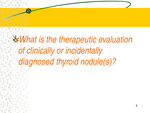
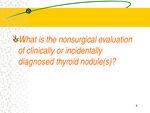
therapeutic: therapeutic -> nonsurgical (78, 39)
